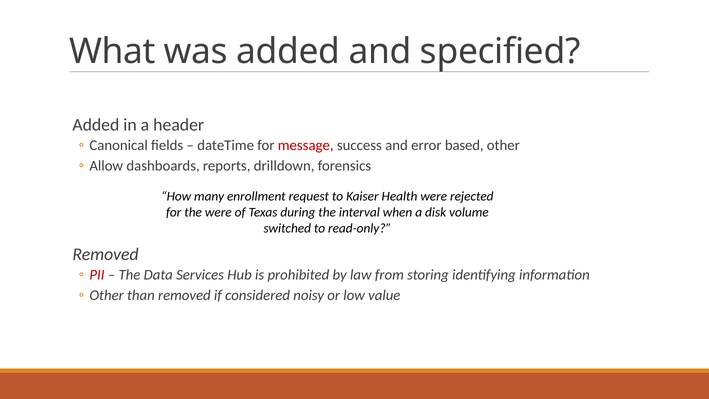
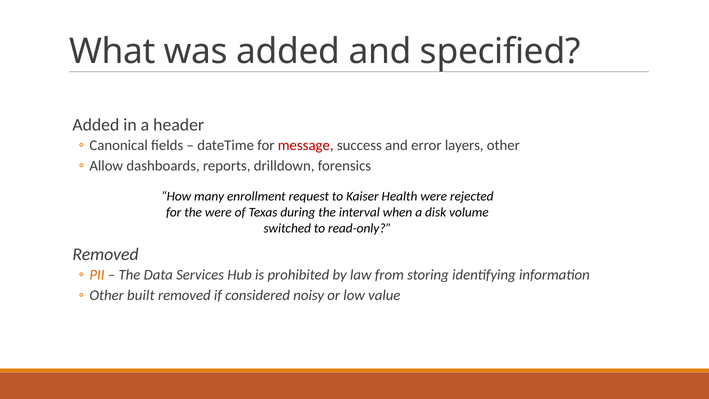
based: based -> layers (464, 146)
PII colour: red -> orange (97, 275)
than: than -> built (141, 295)
